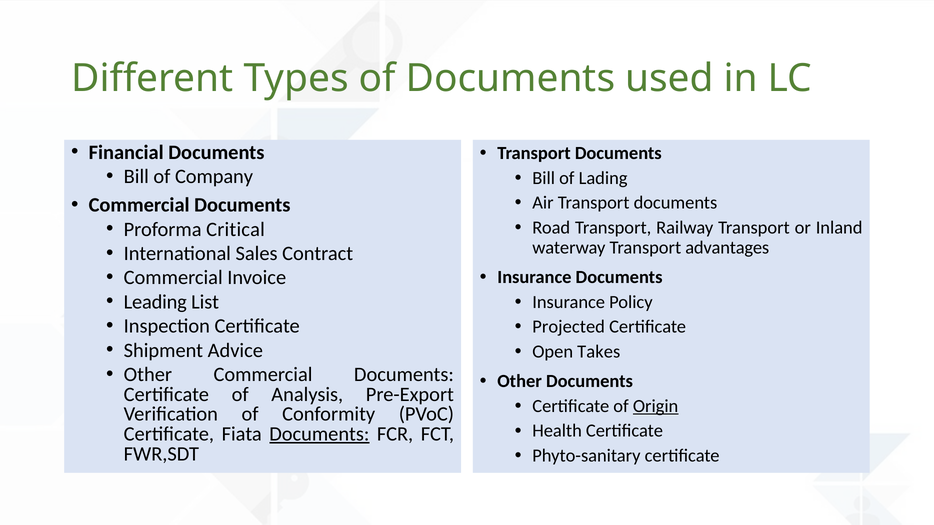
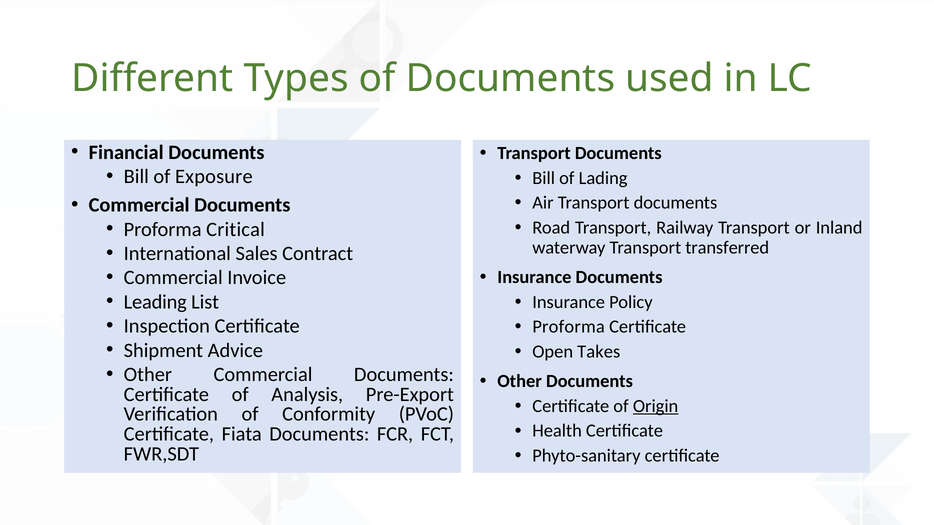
Company: Company -> Exposure (214, 177)
advantages: advantages -> transferred (727, 248)
Projected: Projected -> Proforma (569, 327)
Documents underline: present -> none (319, 434)
